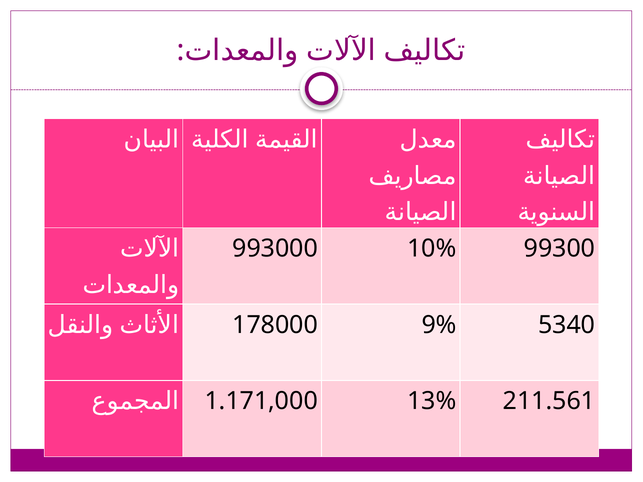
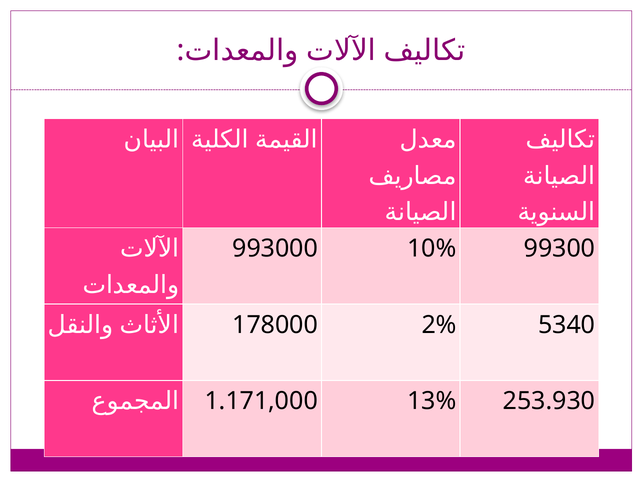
9%: 9% -> 2% (439, 325)
211.561: 211.561 -> 253.930 (549, 401)
